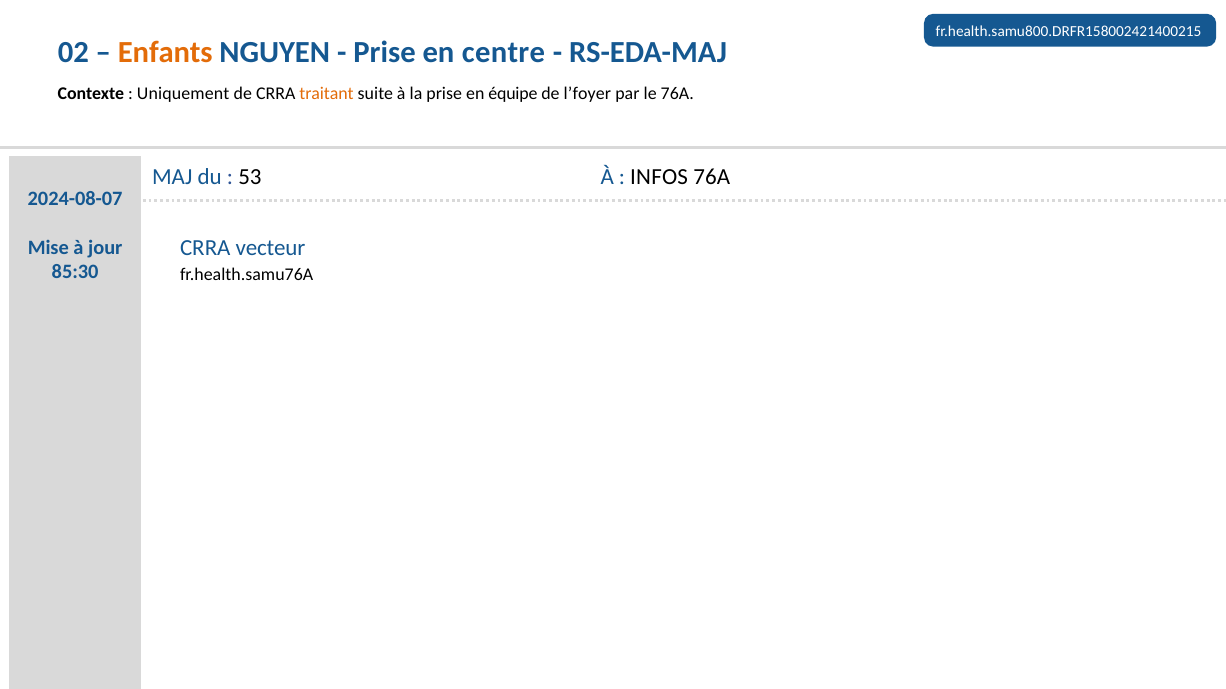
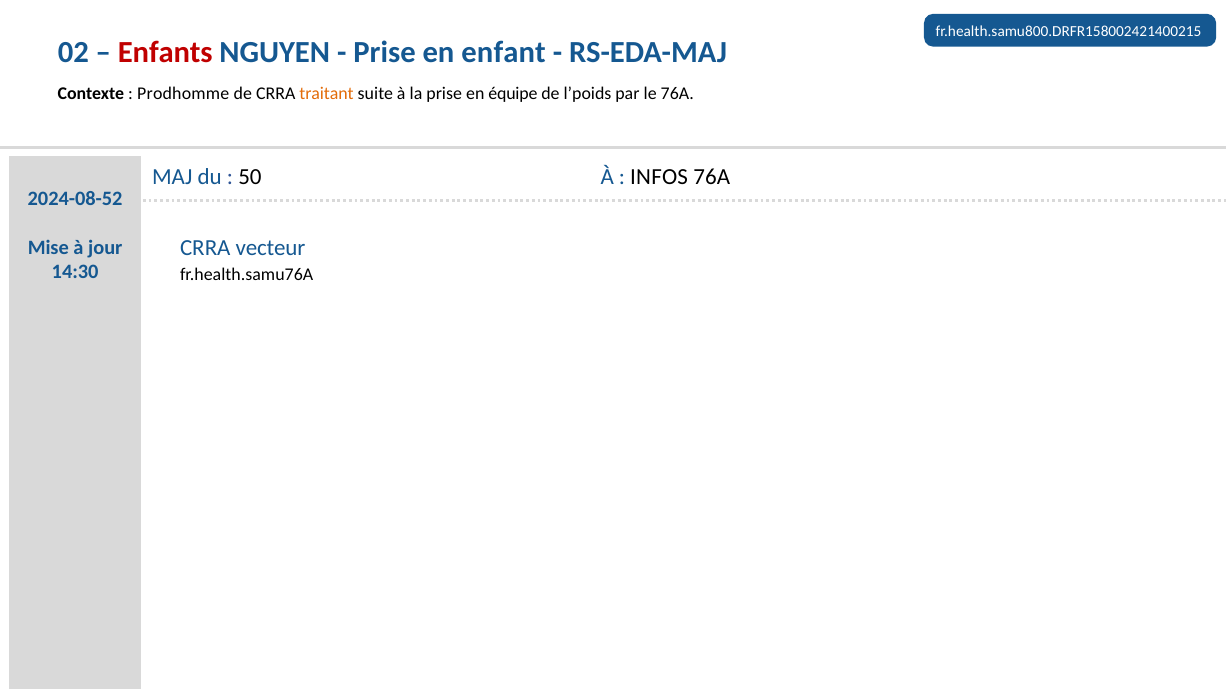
Enfants colour: orange -> red (165, 53)
centre: centre -> enfant (504, 53)
Uniquement: Uniquement -> Prodhomme (183, 94)
l’foyer: l’foyer -> l’poids (588, 94)
53: 53 -> 50 (250, 177)
2024-08-07: 2024-08-07 -> 2024-08-52 (75, 199)
85:30: 85:30 -> 14:30 (75, 272)
